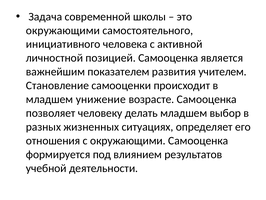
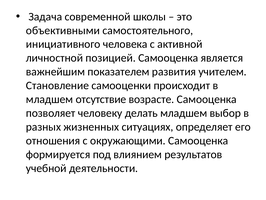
окружающими: окружающими -> объективными (63, 30)
унижение: унижение -> отсутствие (101, 99)
